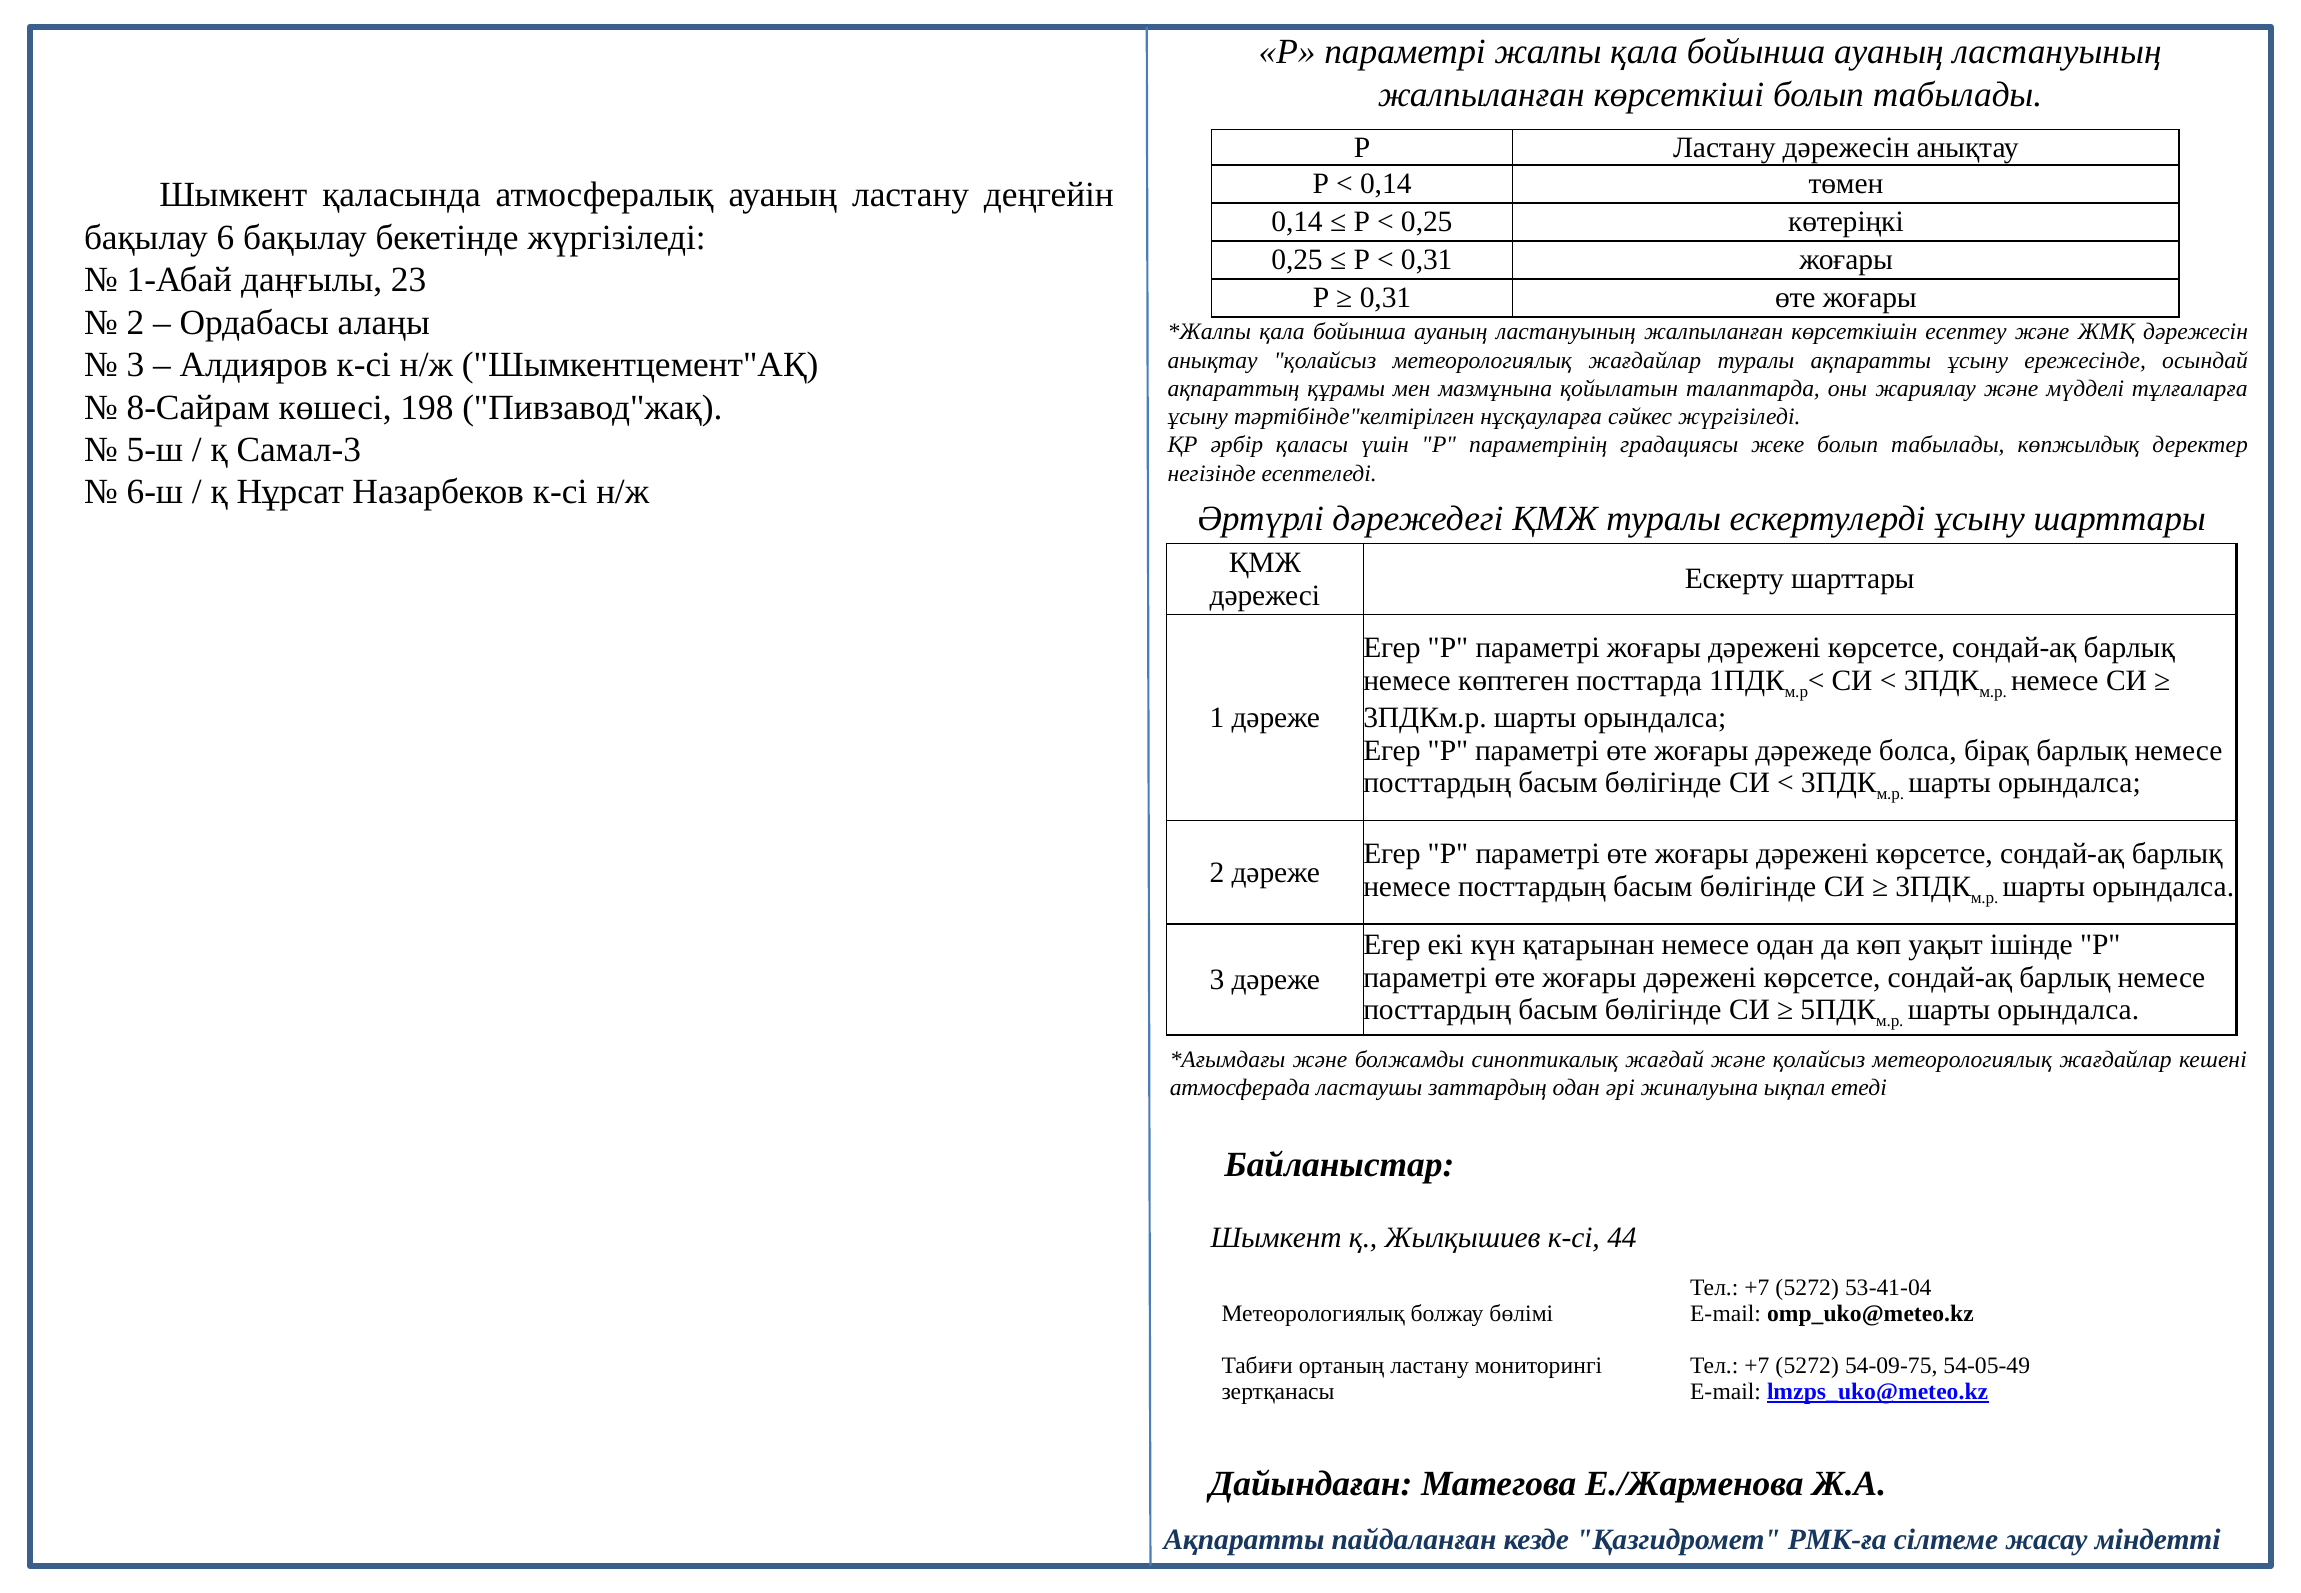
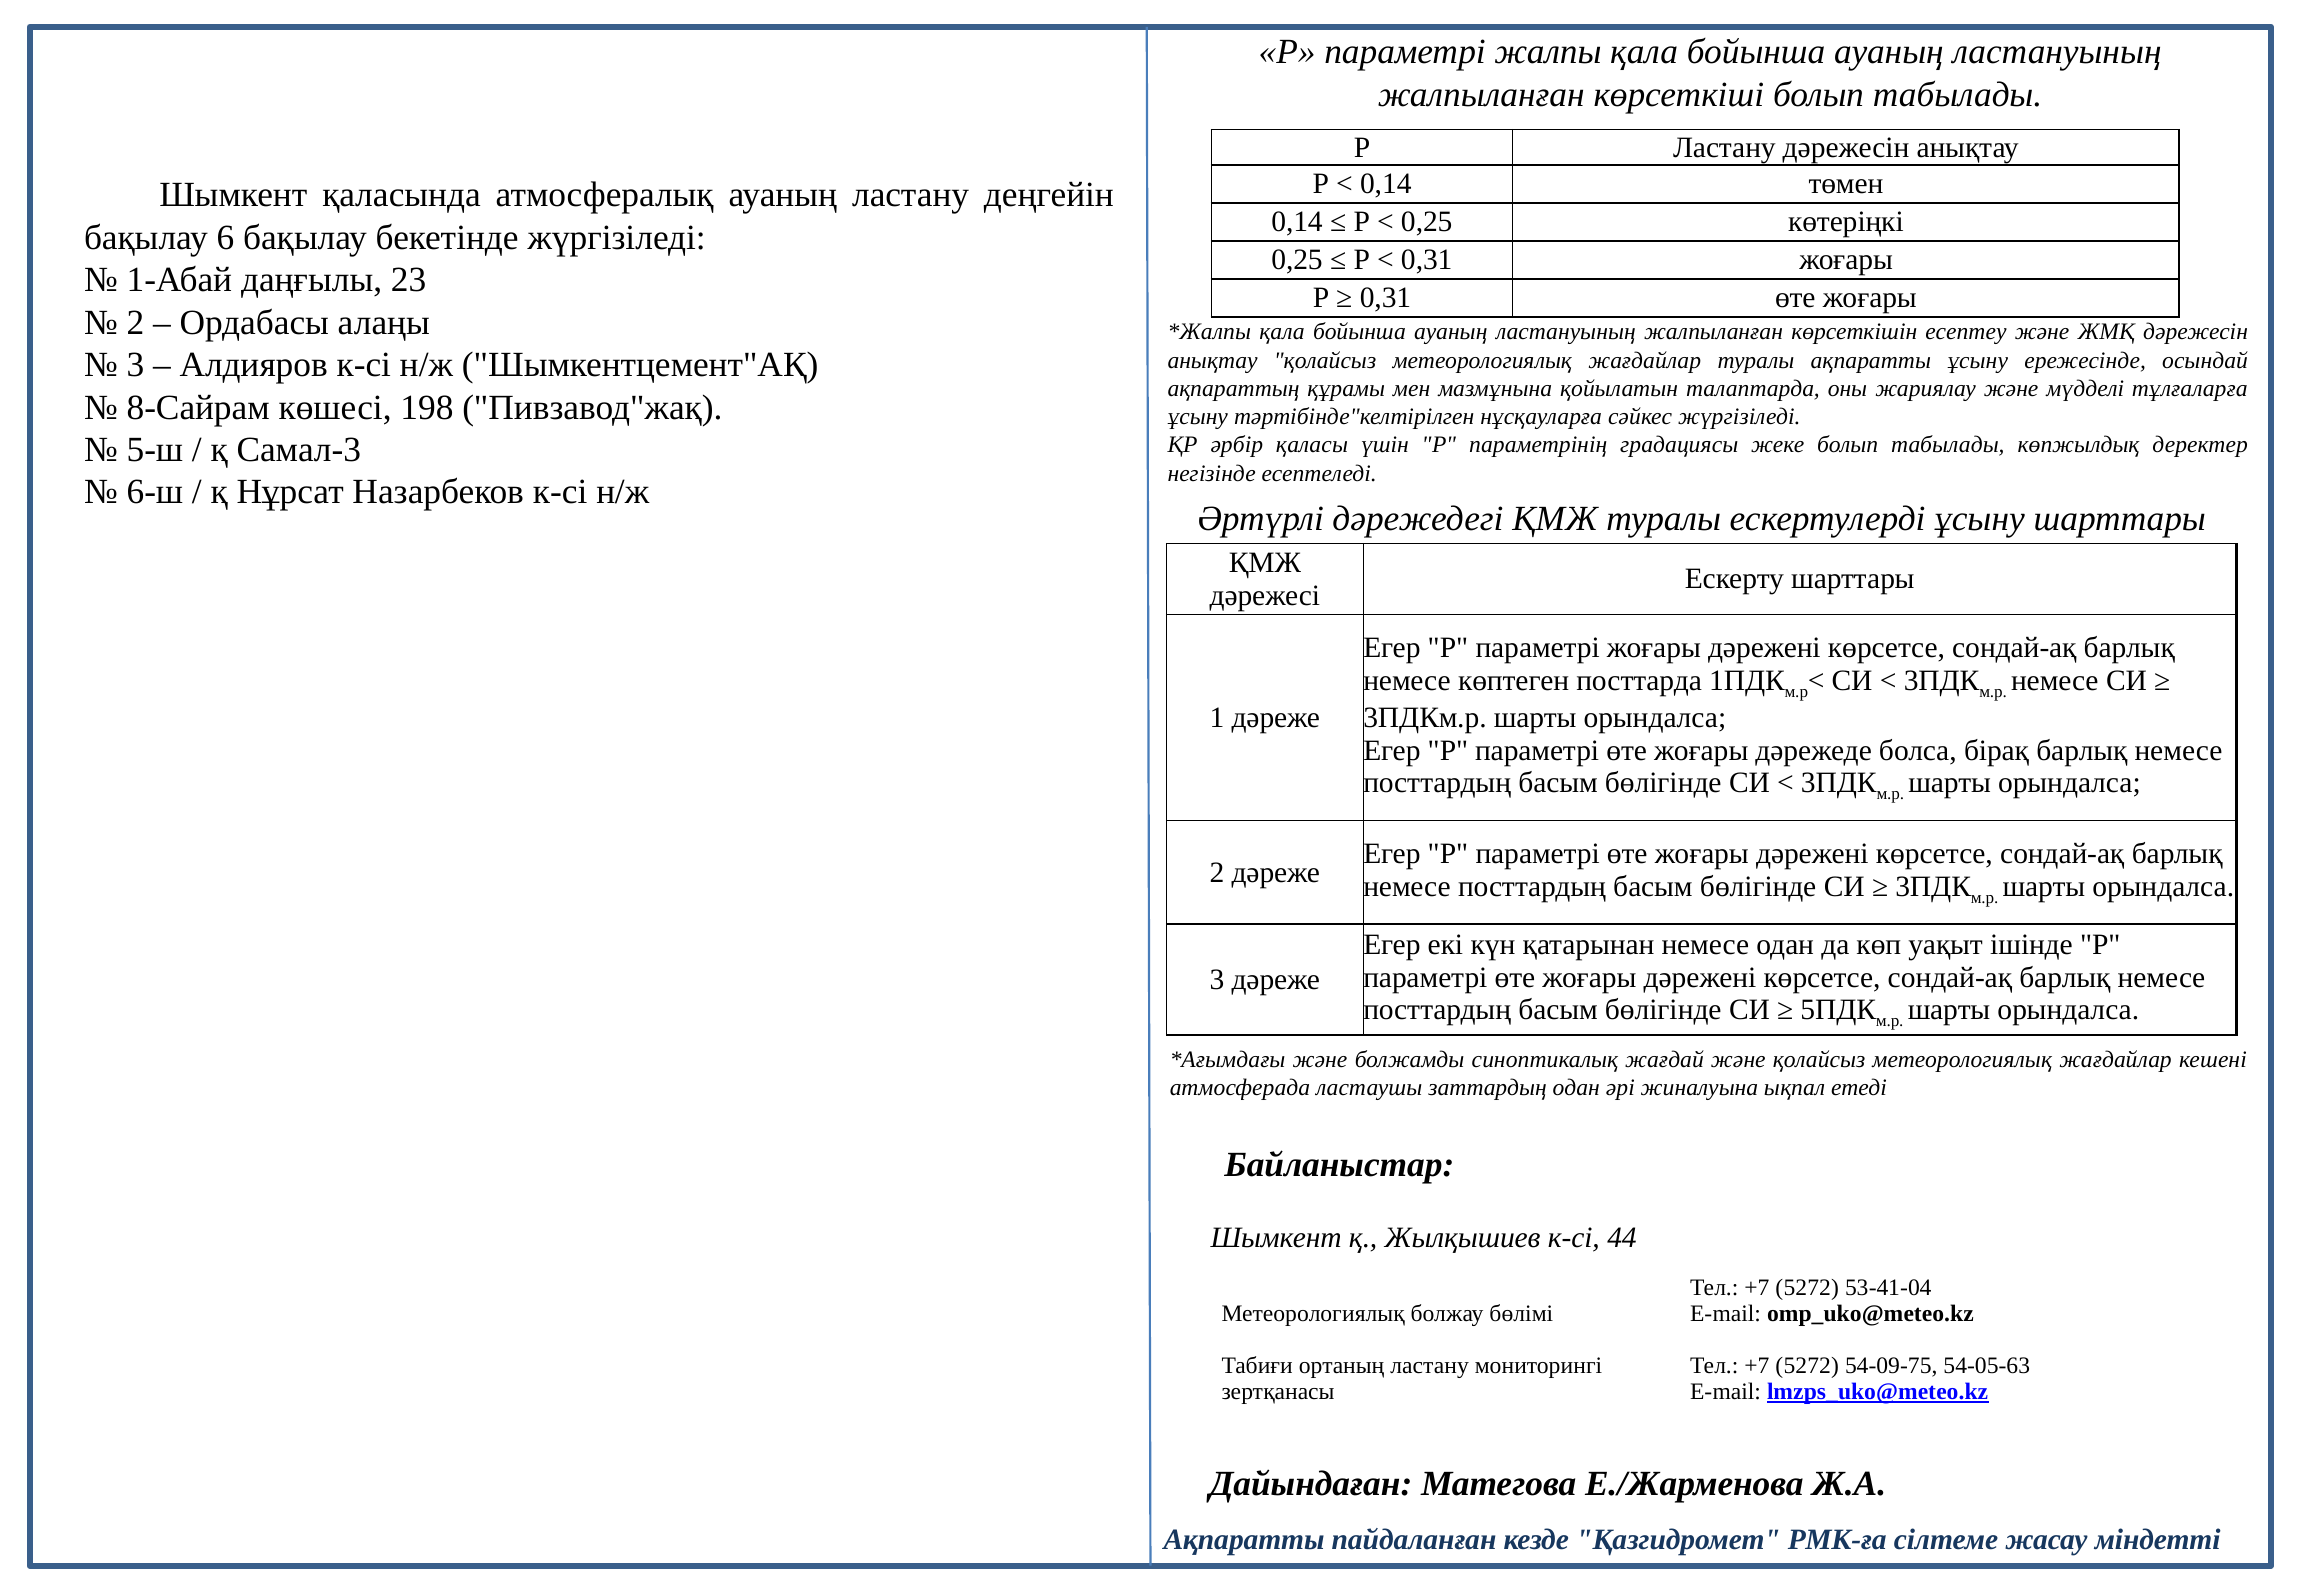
54-05-49: 54-05-49 -> 54-05-63 (1987, 1365)
